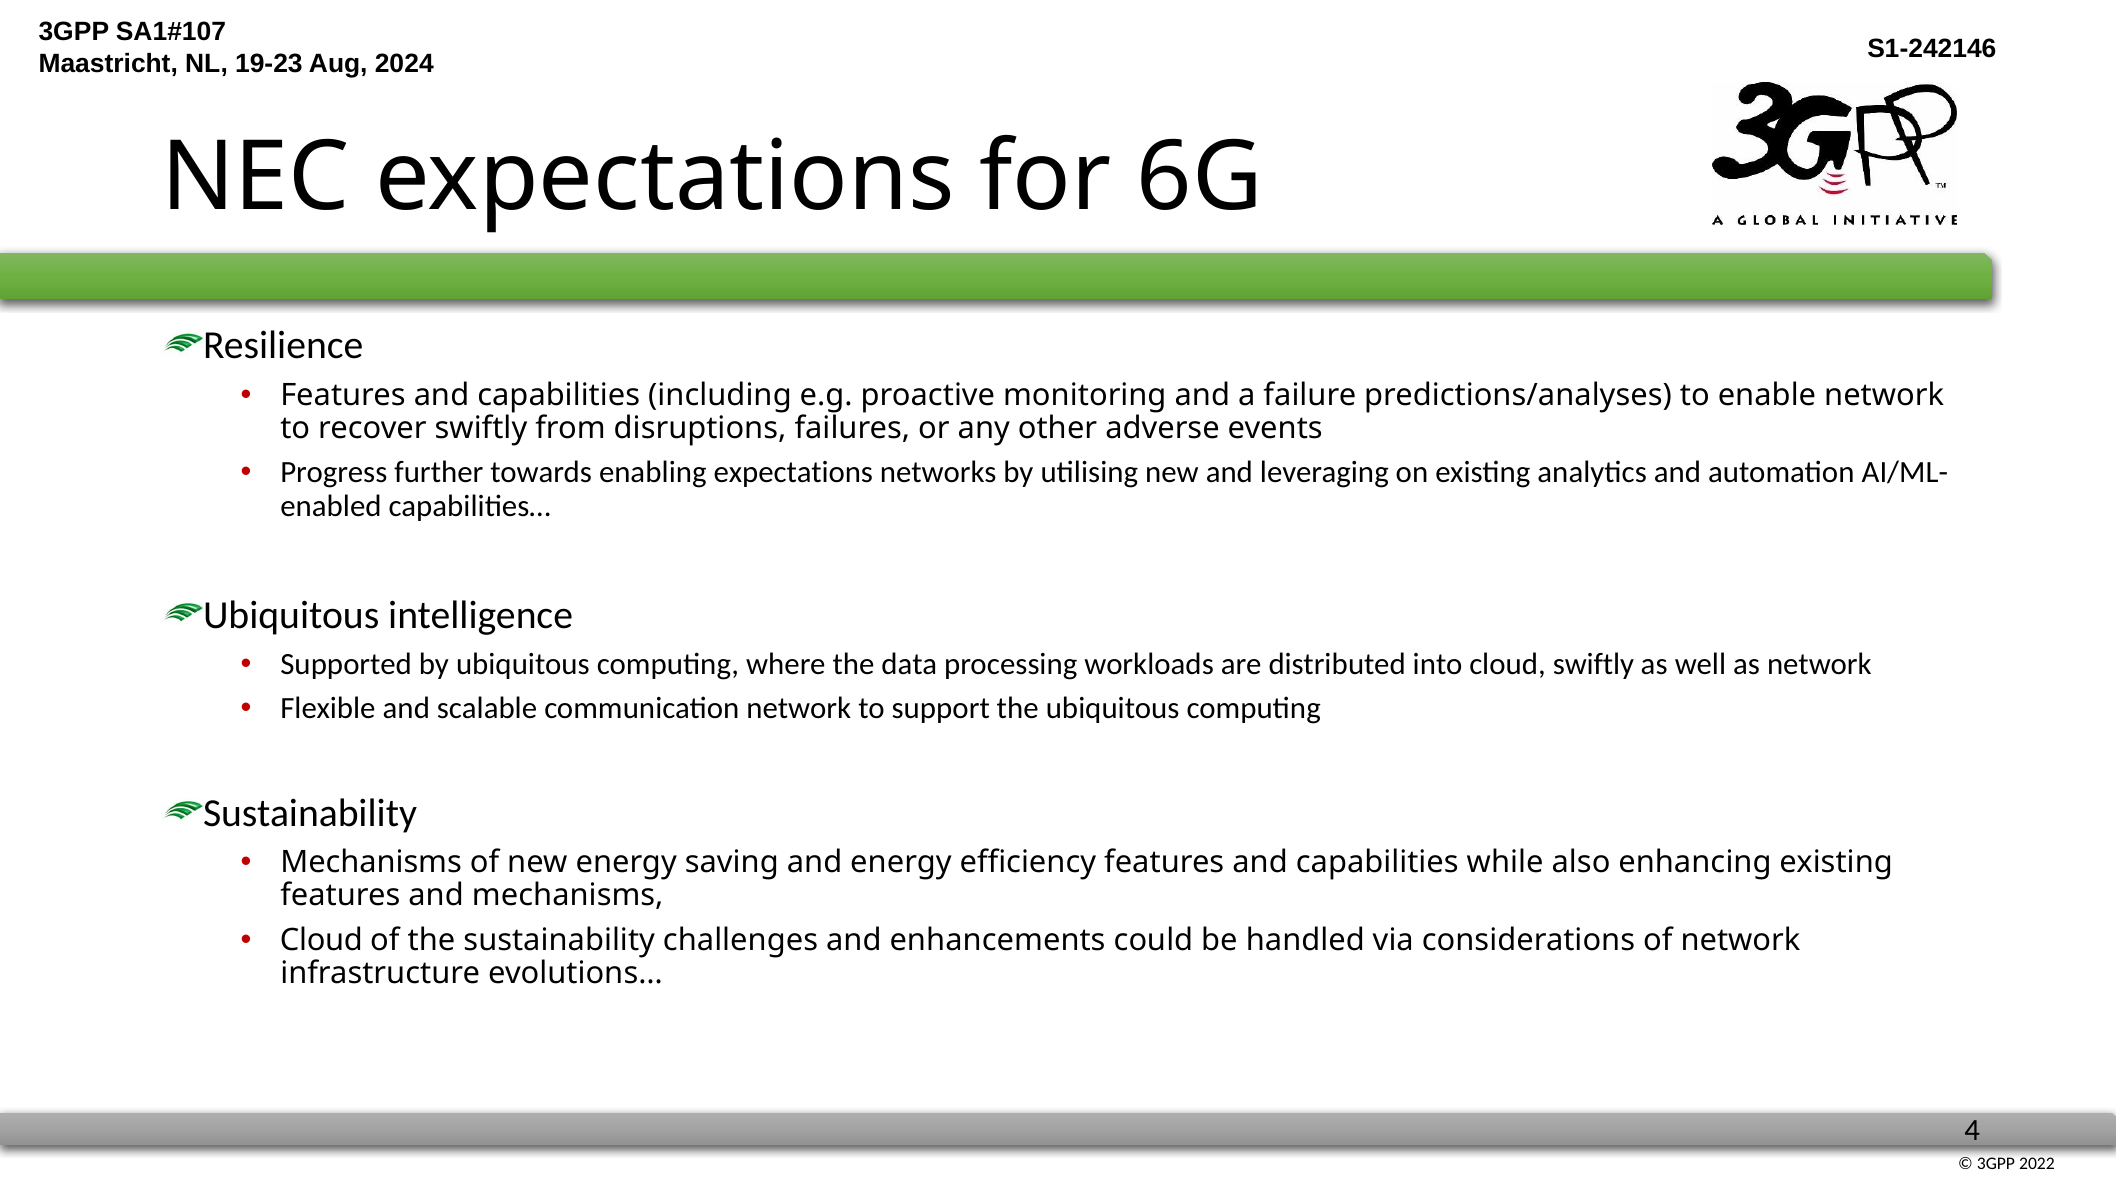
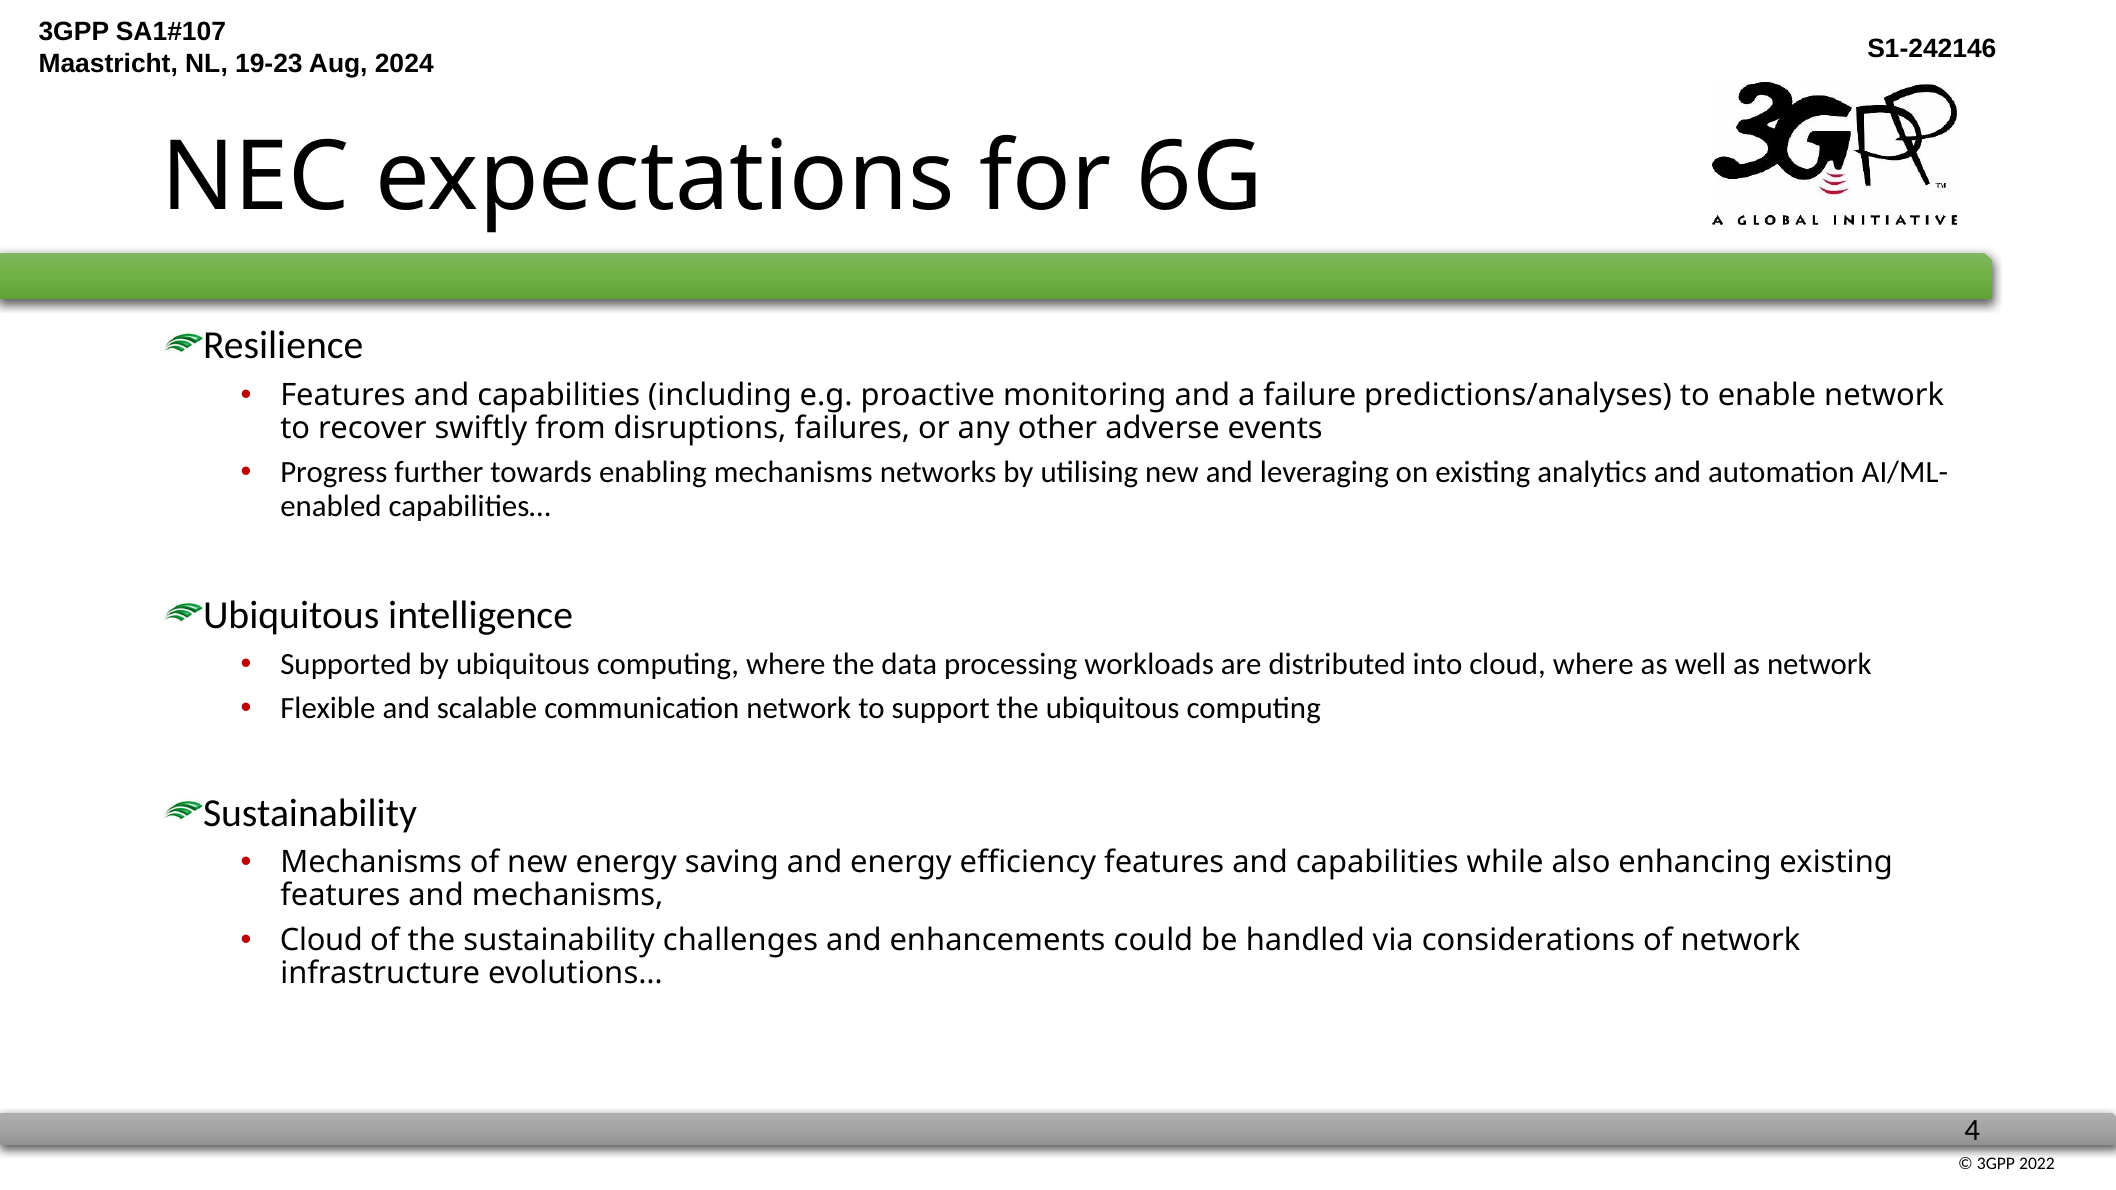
enabling expectations: expectations -> mechanisms (793, 473)
cloud swiftly: swiftly -> where (1593, 665)
